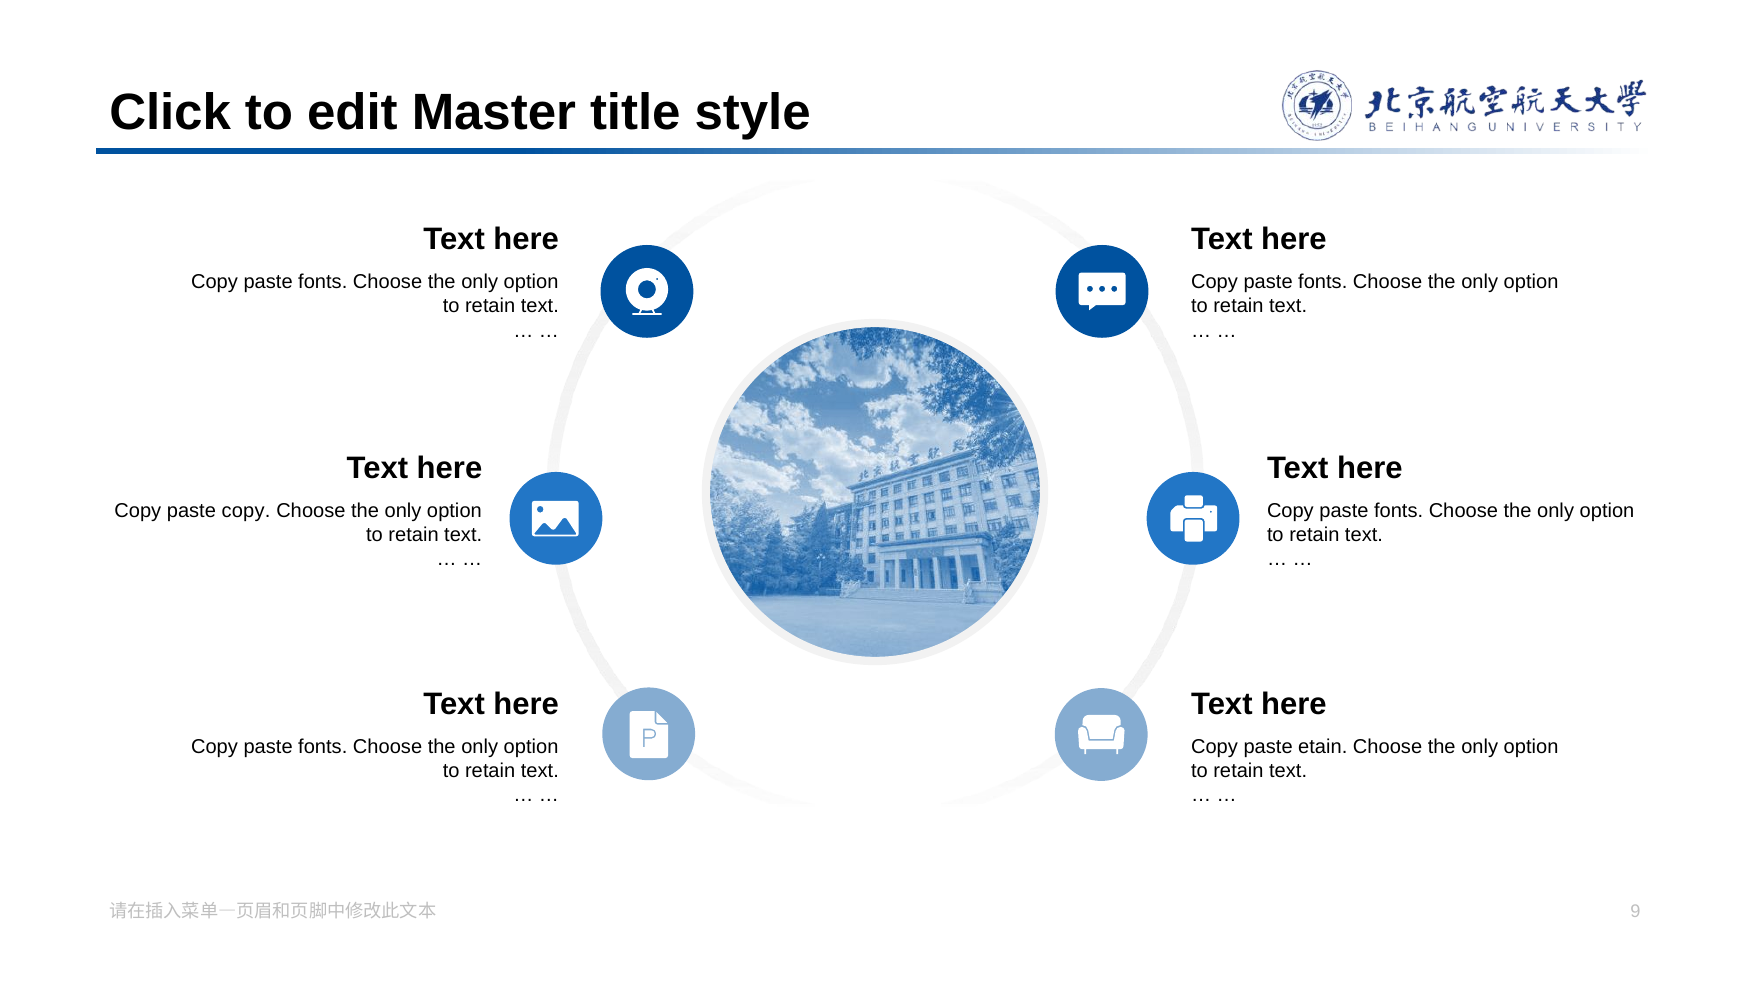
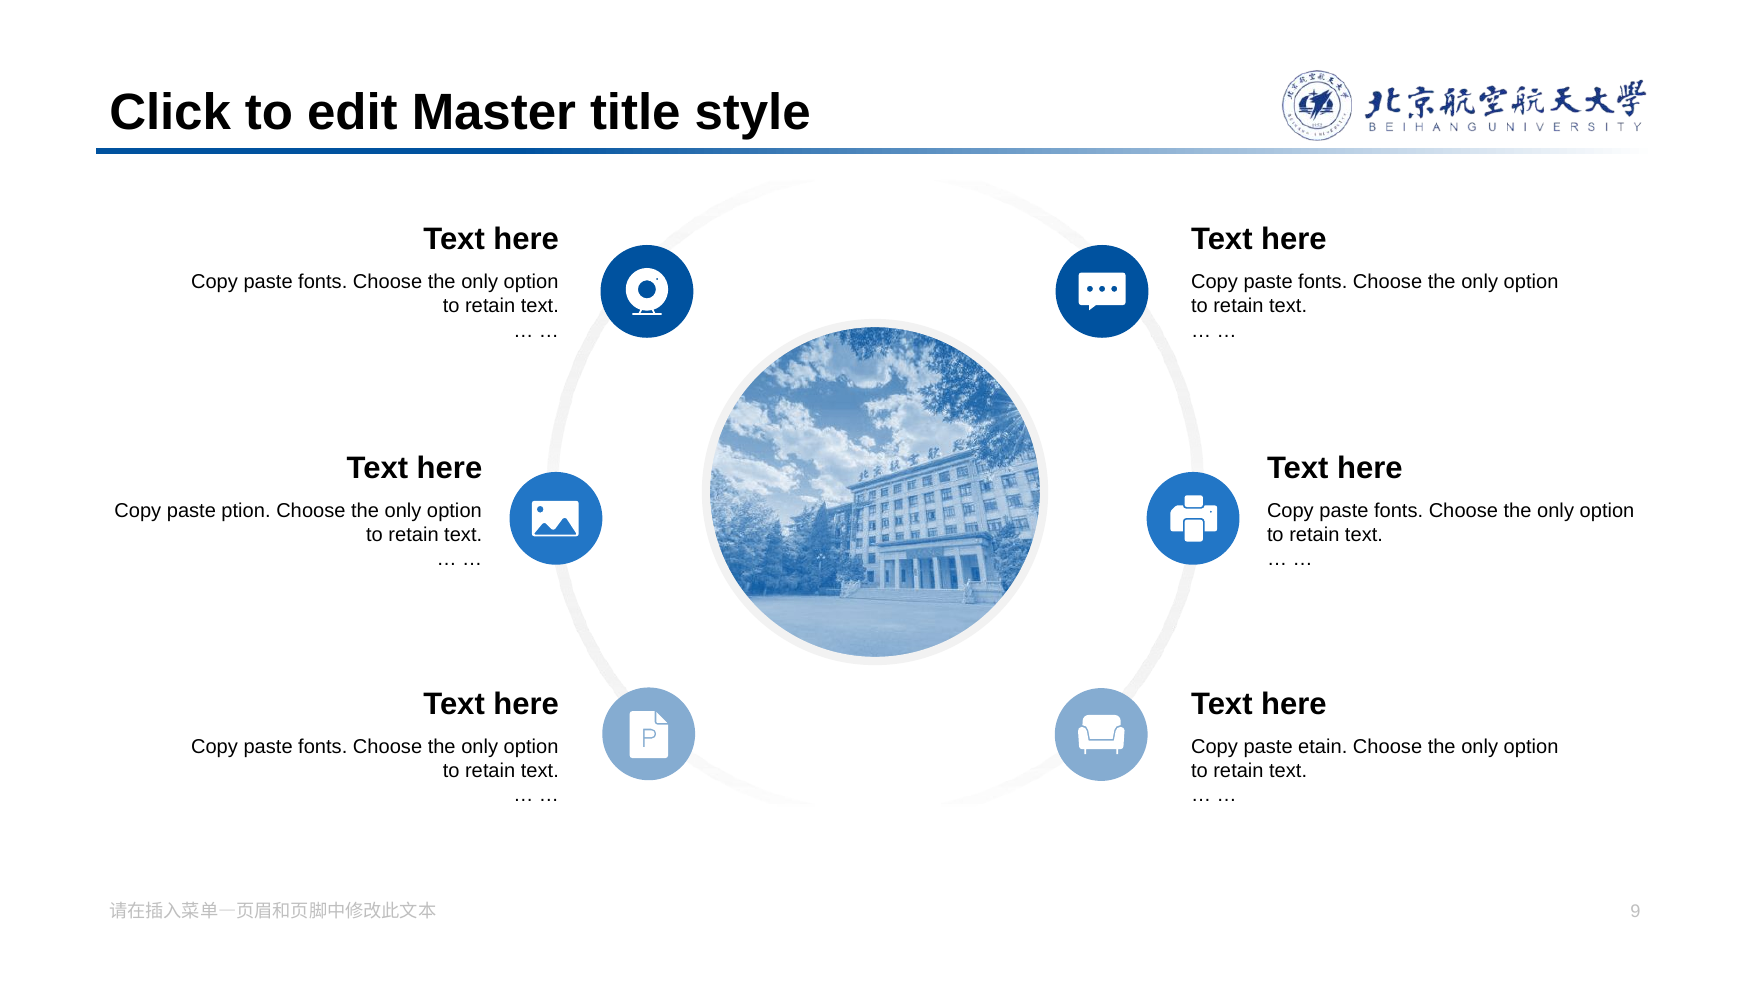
paste copy: copy -> ption (246, 511)
